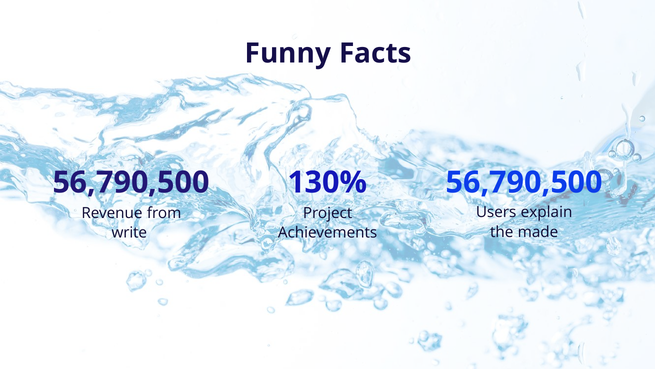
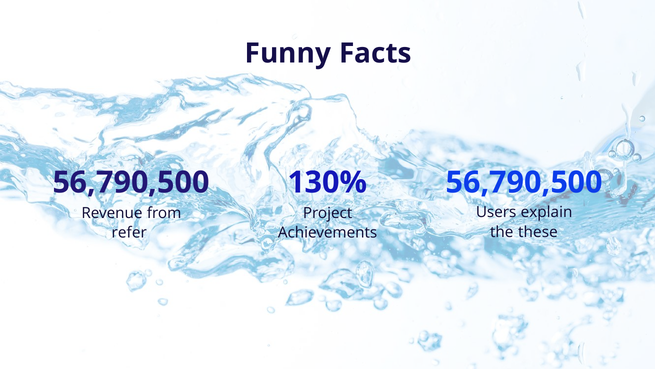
made: made -> these (538, 231)
write: write -> refer (129, 232)
